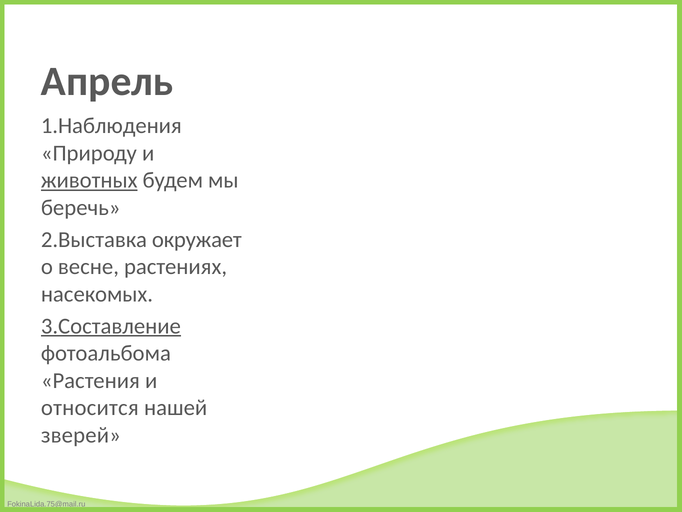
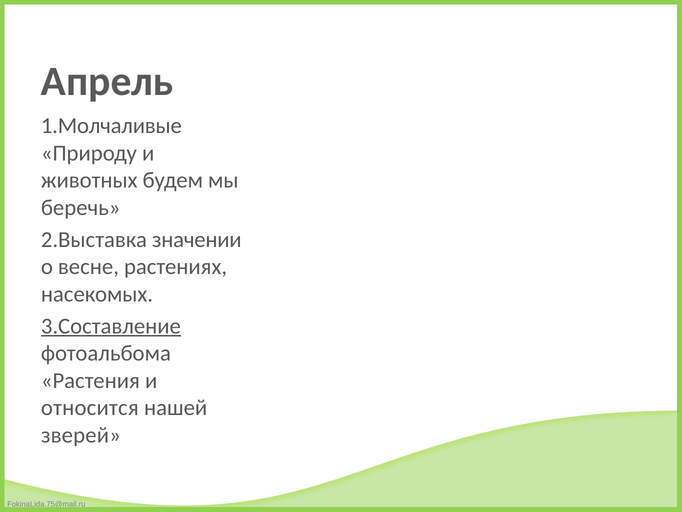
1.Наблюдения: 1.Наблюдения -> 1.Молчаливые (111, 126)
животных underline: present -> none (89, 180)
окружает: окружает -> значении (197, 239)
